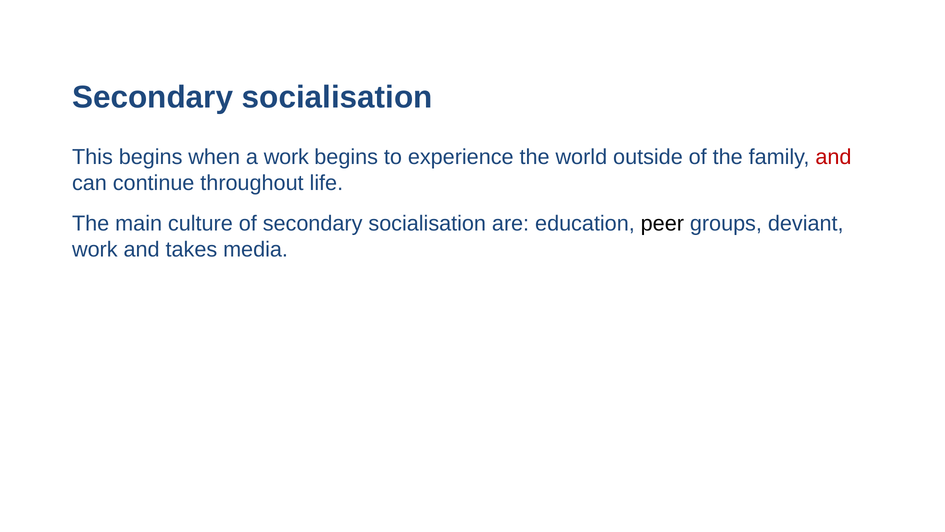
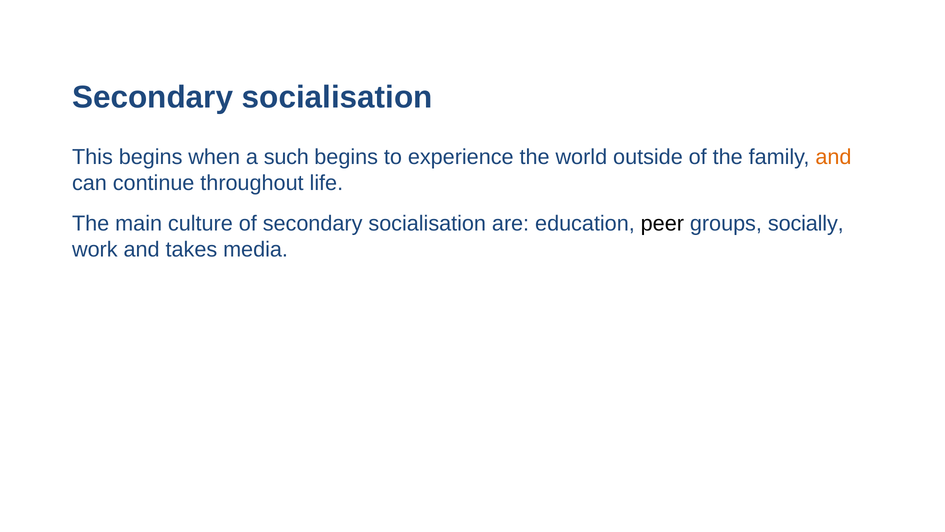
a work: work -> such (286, 157)
and colour: red -> orange (833, 157)
deviant: deviant -> socially (806, 224)
